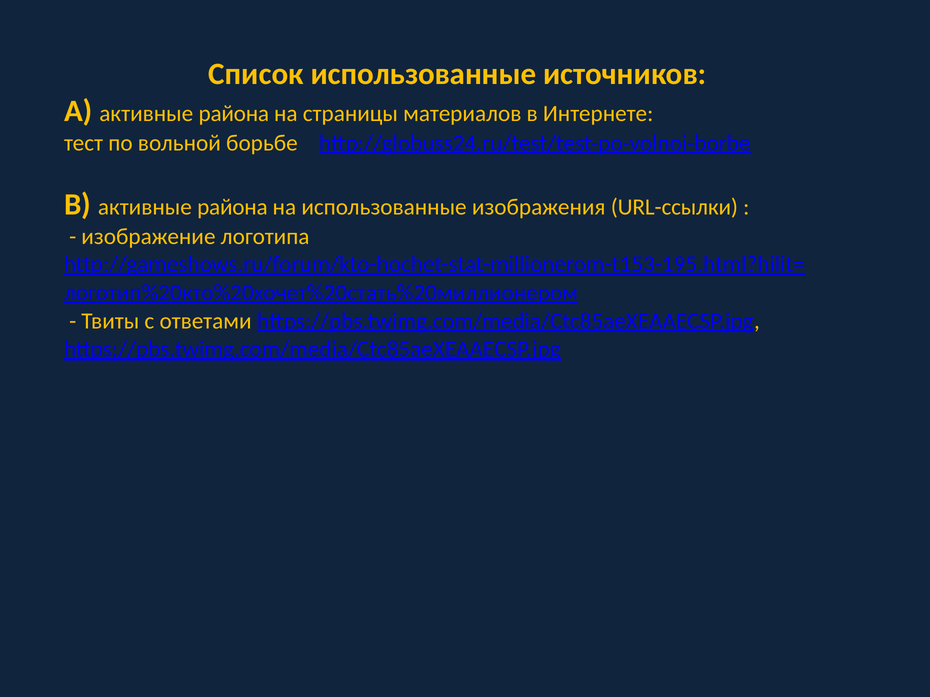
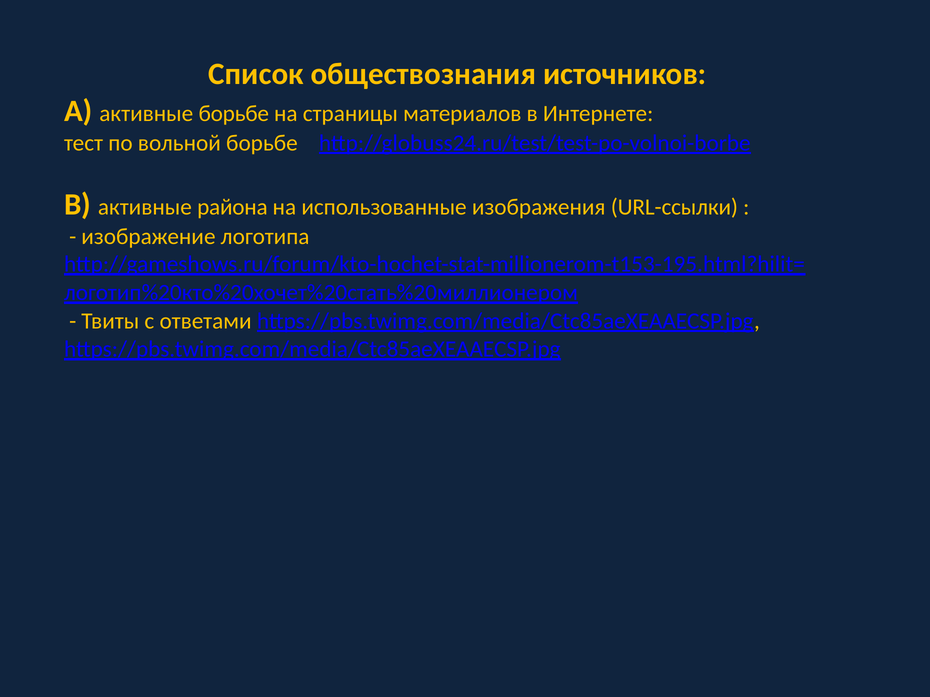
Список использованные: использованные -> обществознания (423, 74)
А активные района: района -> борьбе (234, 114)
